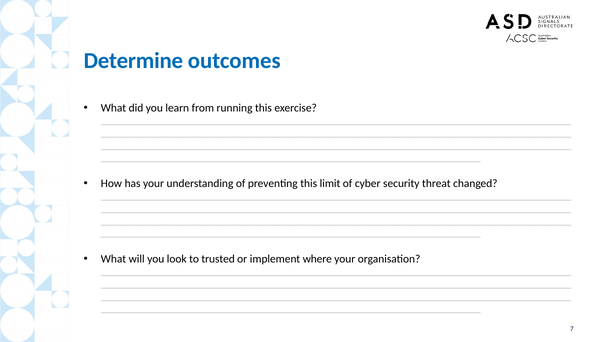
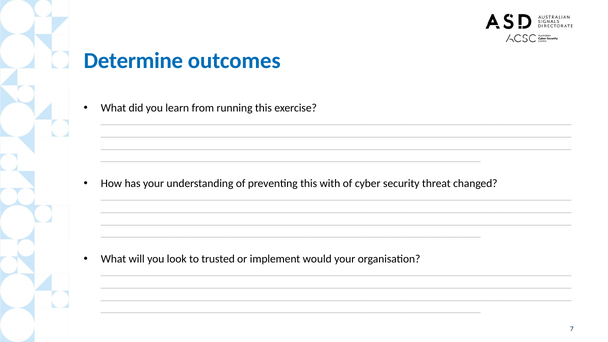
limit: limit -> with (330, 183)
where: where -> would (317, 259)
